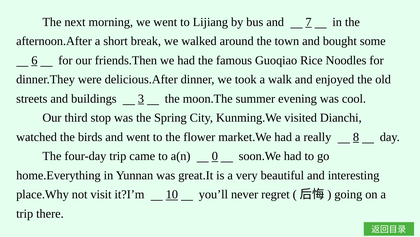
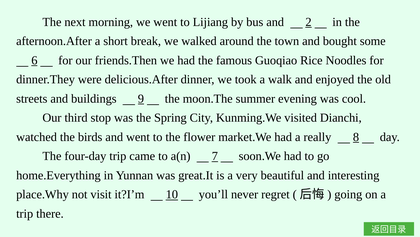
7: 7 -> 2 (309, 22)
3: 3 -> 9 (141, 98)
0: 0 -> 7 (215, 156)
